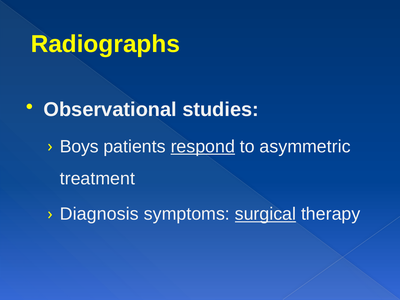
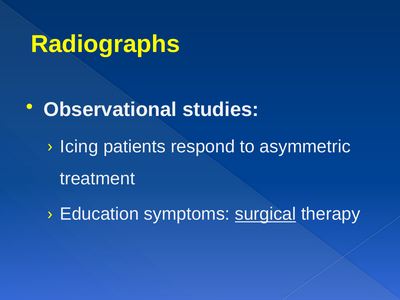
Boys: Boys -> Icing (79, 146)
respond underline: present -> none (203, 146)
Diagnosis: Diagnosis -> Education (99, 214)
